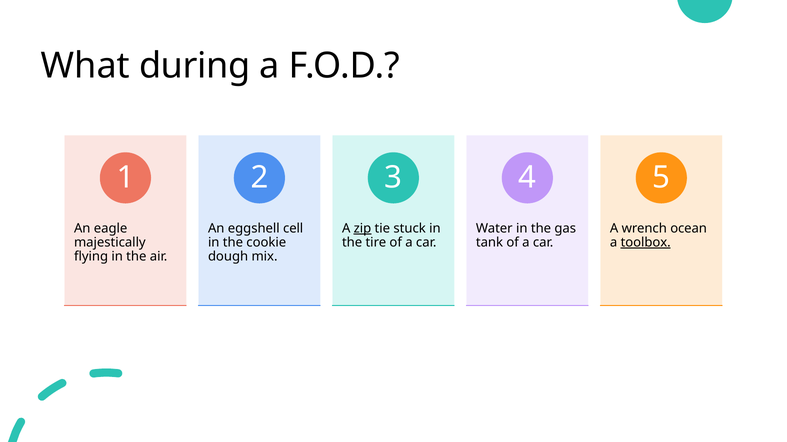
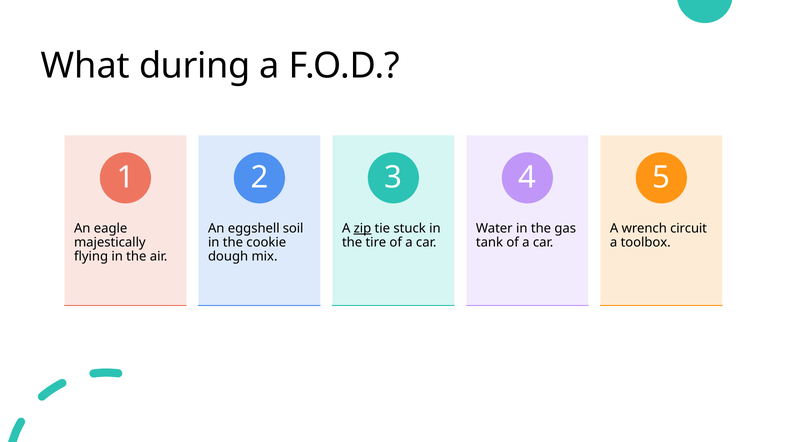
cell: cell -> soil (293, 229)
ocean: ocean -> circuit (689, 229)
toolbox underline: present -> none (646, 243)
